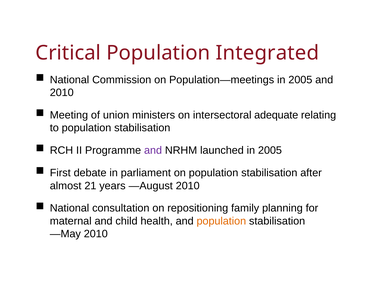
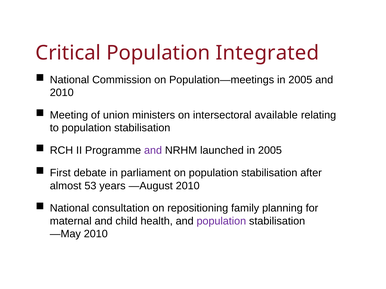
adequate: adequate -> available (276, 115)
21: 21 -> 53 (90, 186)
population colour: orange -> purple (221, 221)
